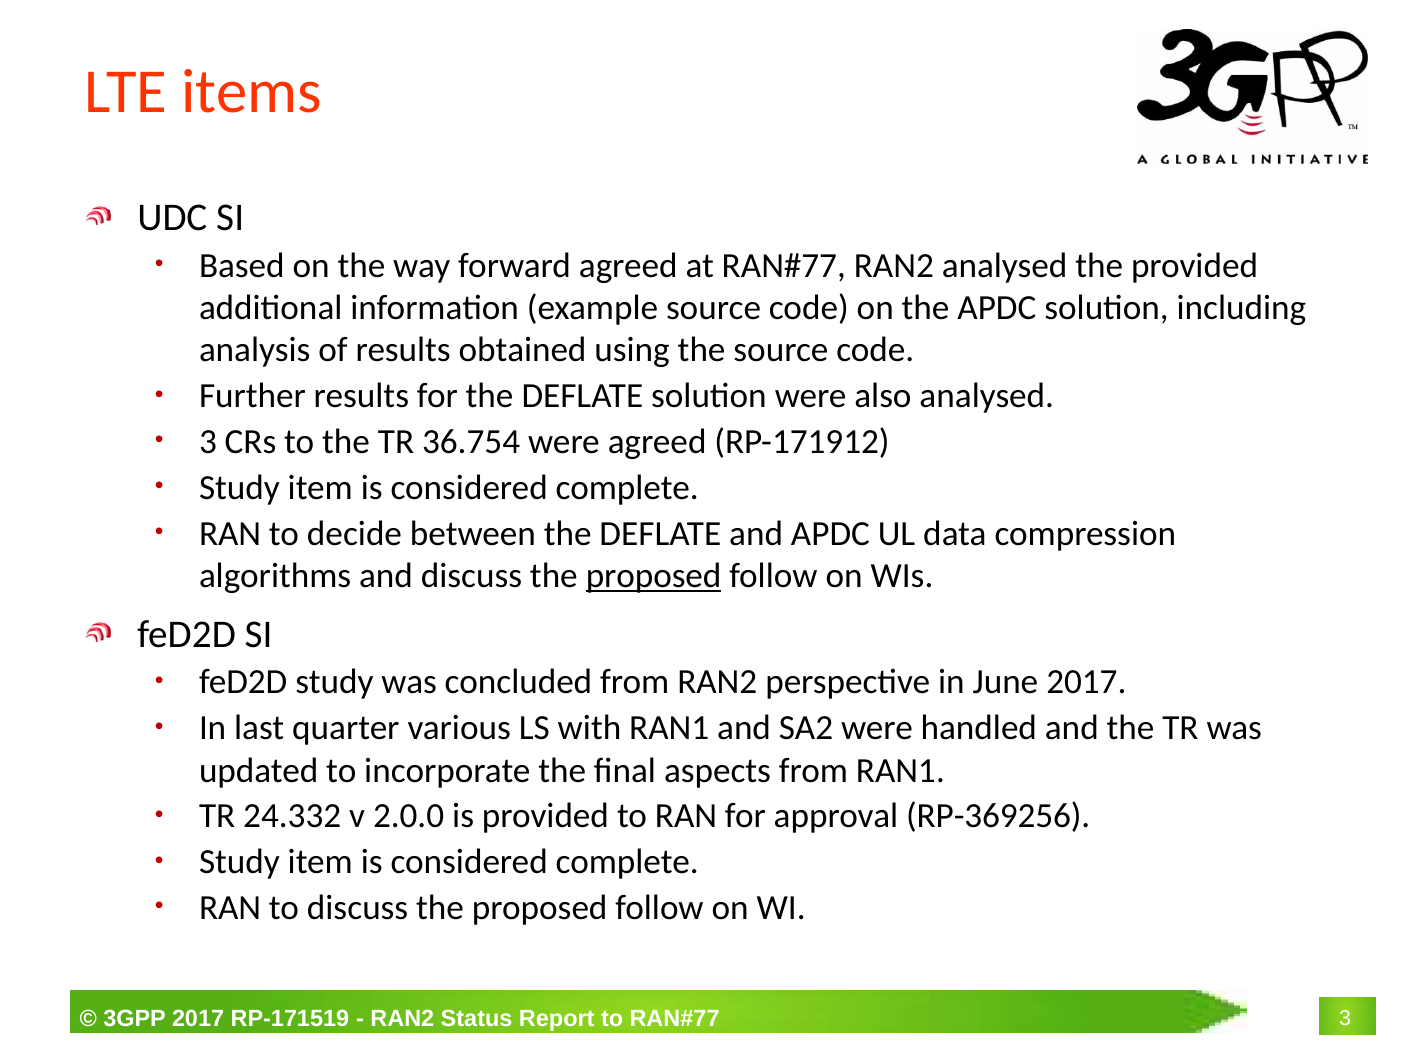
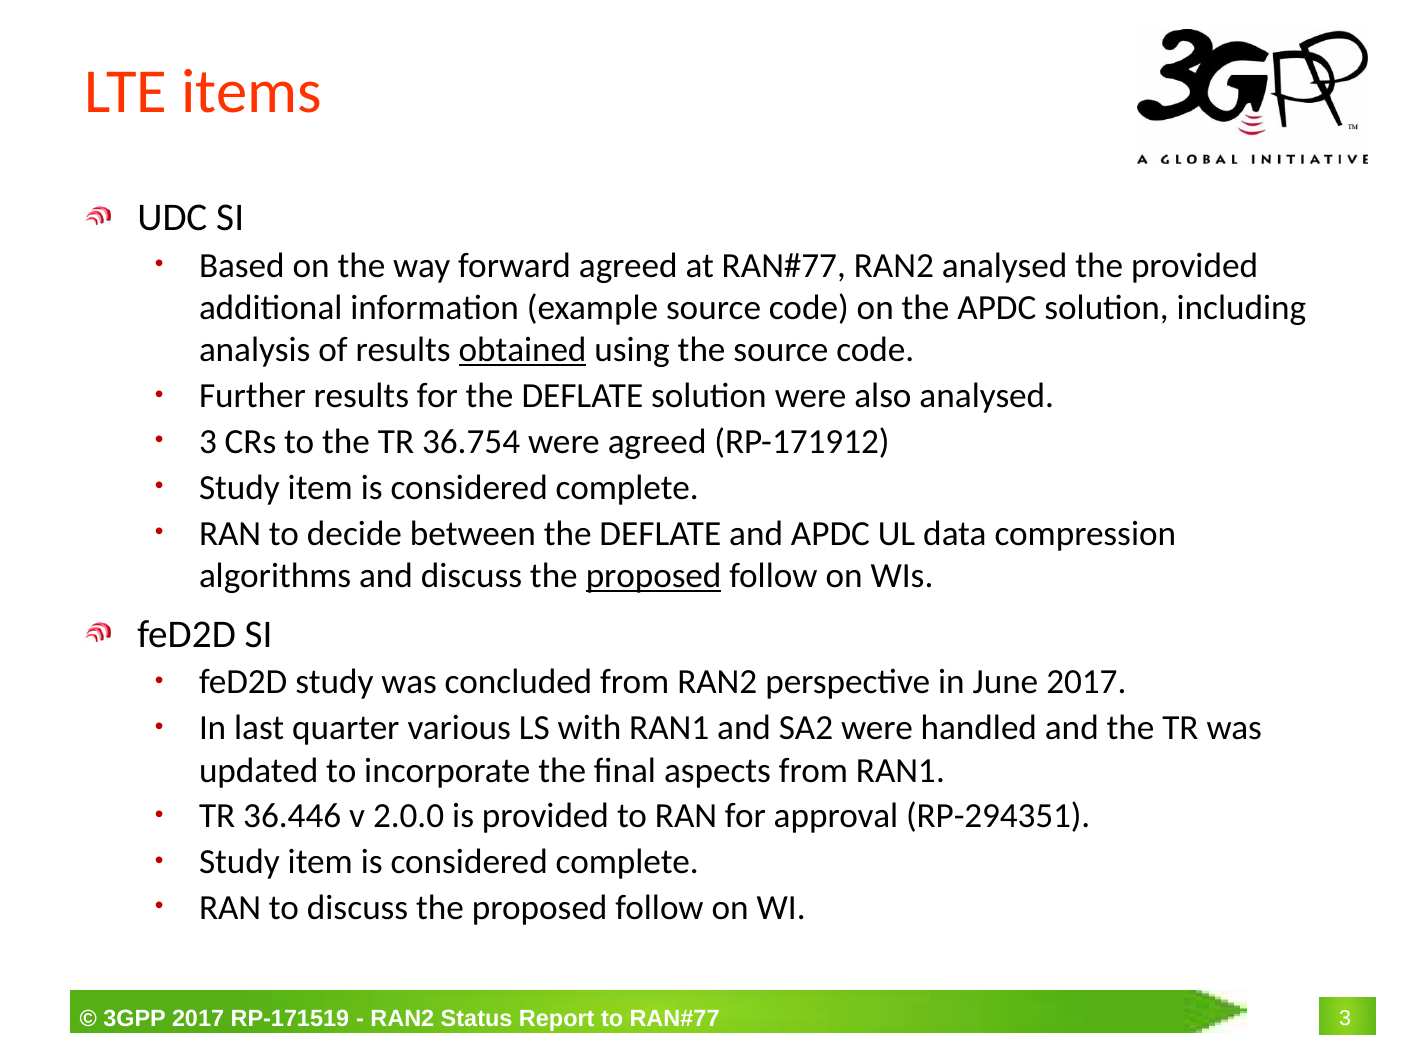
obtained underline: none -> present (523, 350)
24.332: 24.332 -> 36.446 (292, 816)
RP-369256: RP-369256 -> RP-294351 (998, 816)
